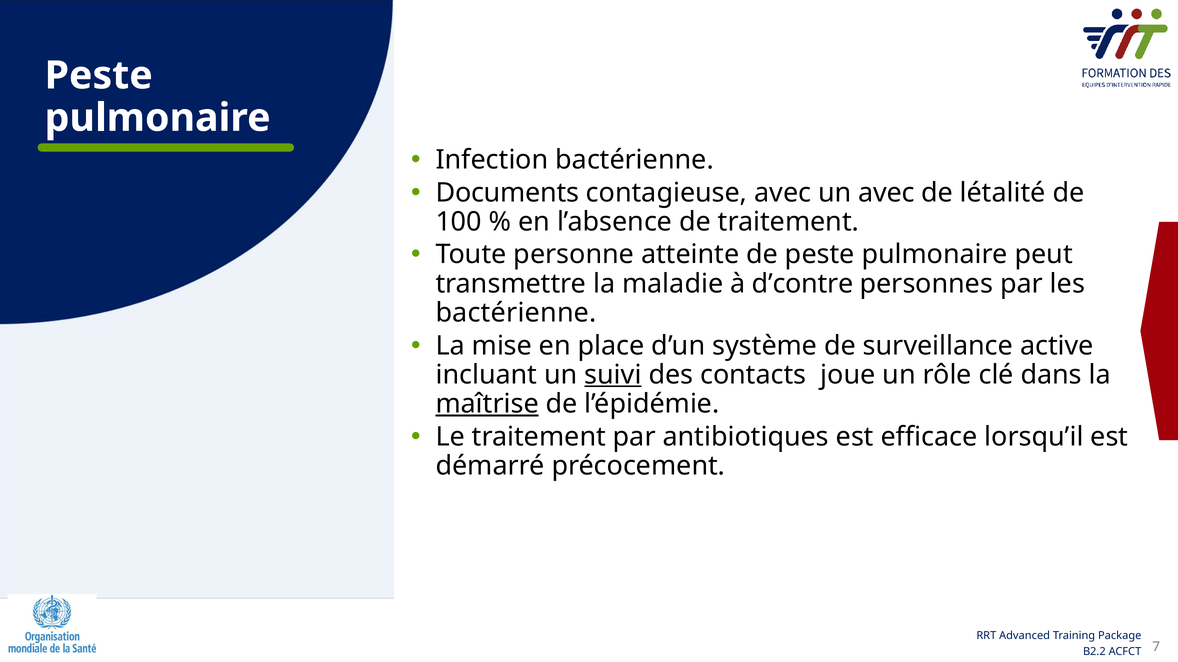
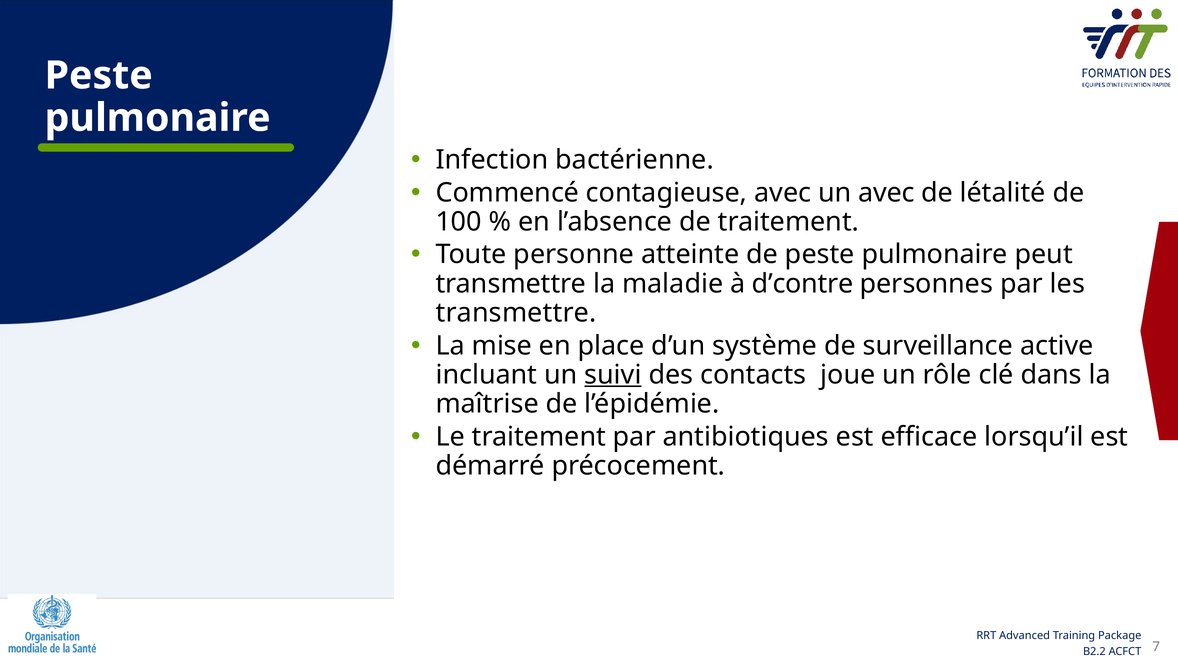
Documents: Documents -> Commencé (507, 193)
bactérienne: bactérienne -> transmettre (516, 313)
maîtrise underline: present -> none (487, 404)
